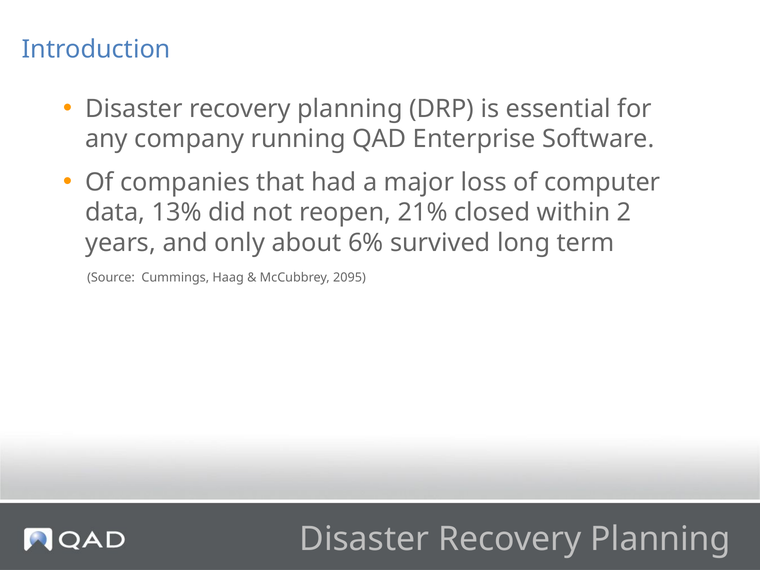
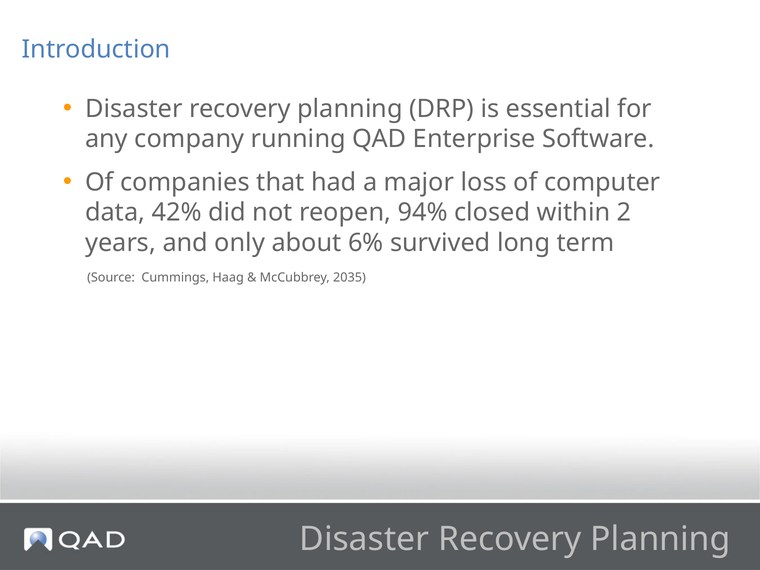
13%: 13% -> 42% (177, 213)
21%: 21% -> 94% (423, 213)
2095: 2095 -> 2035 (349, 278)
